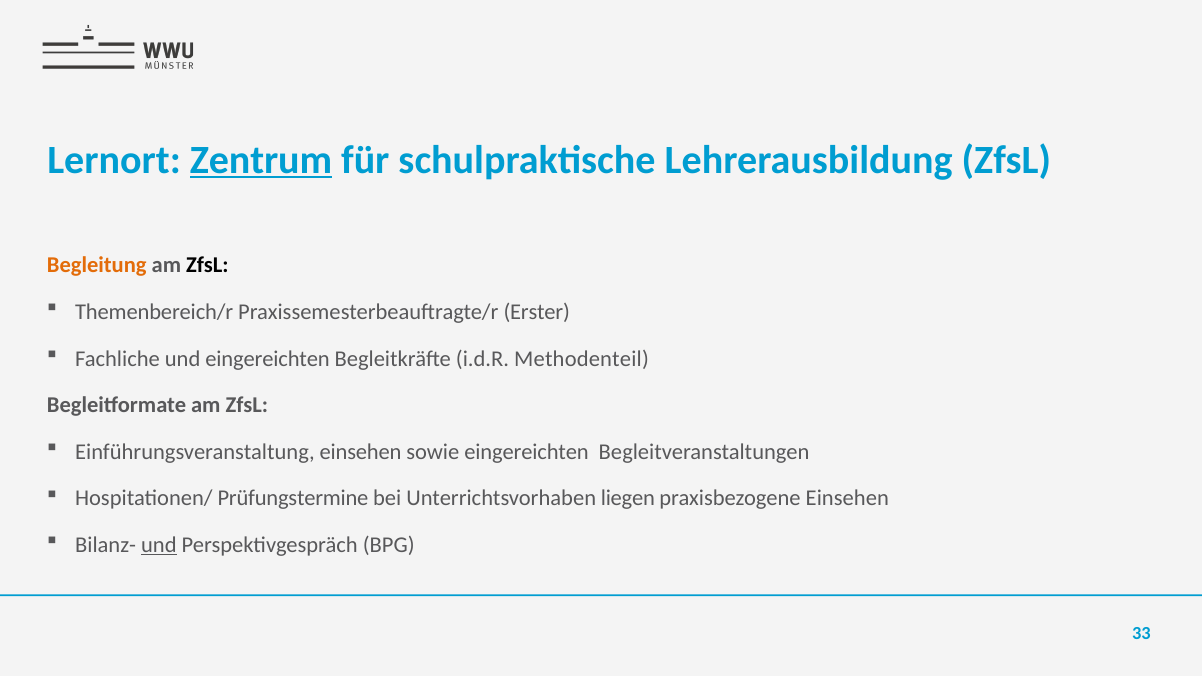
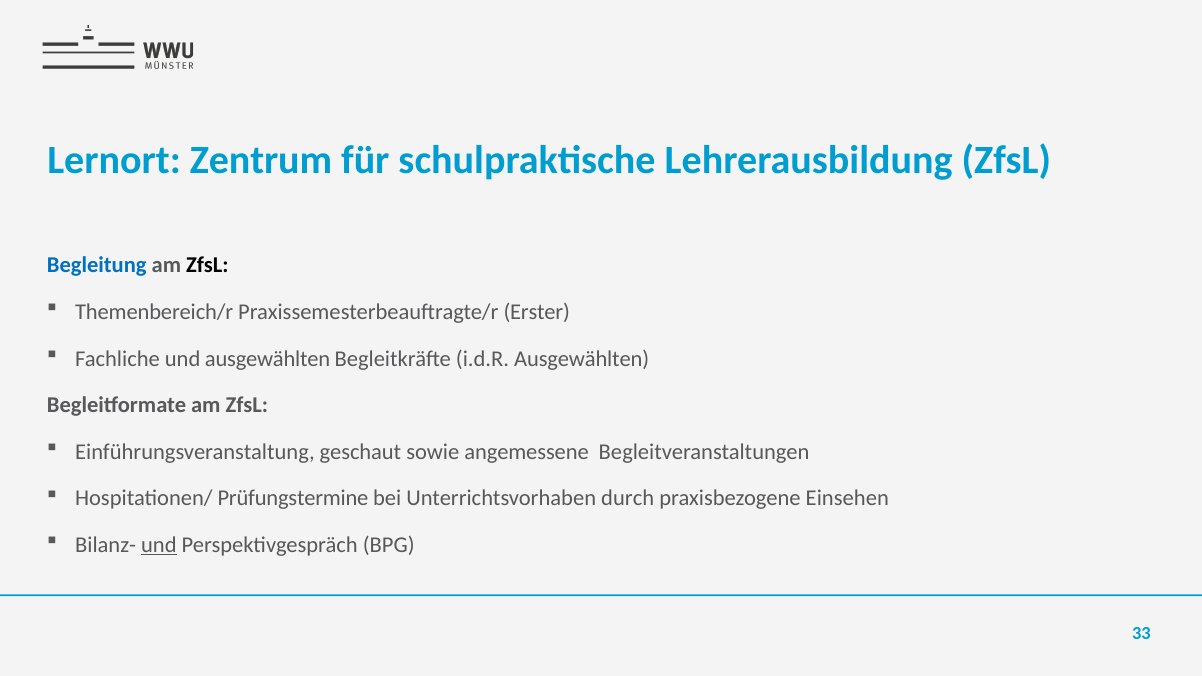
Zentrum underline: present -> none (261, 160)
Begleitung colour: orange -> blue (97, 266)
und eingereichten: eingereichten -> ausgewählten (268, 359)
i.d.R Methodenteil: Methodenteil -> Ausgewählten (582, 359)
Einführungsveranstaltung einsehen: einsehen -> geschaut (360, 452)
sowie eingereichten: eingereichten -> angemessene (527, 452)
liegen: liegen -> durch (628, 498)
